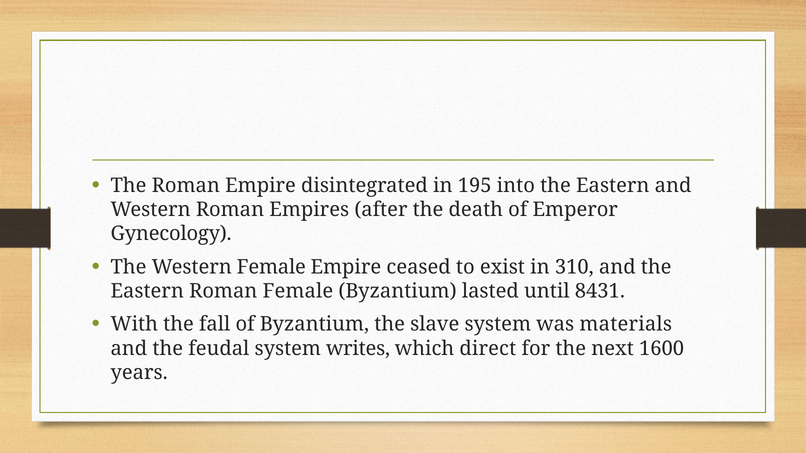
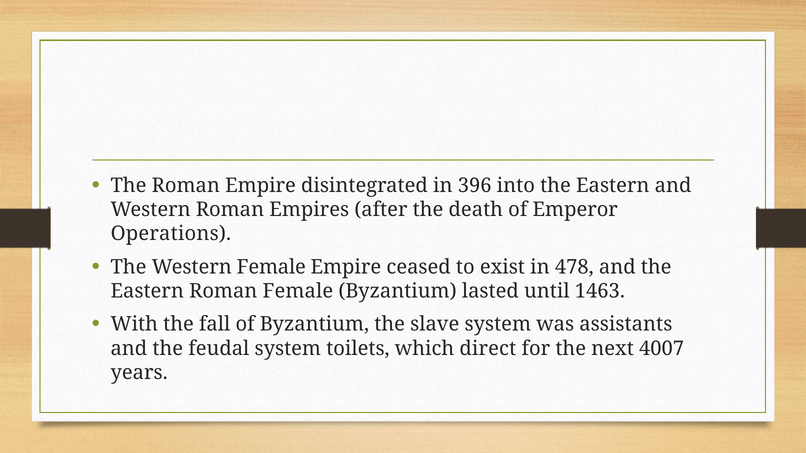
195: 195 -> 396 (475, 186)
Gynecology: Gynecology -> Operations (171, 234)
310: 310 -> 478 (574, 267)
8431: 8431 -> 1463 (600, 291)
materials: materials -> assistants (626, 325)
writes: writes -> toilets (358, 349)
1600: 1600 -> 4007 (662, 349)
